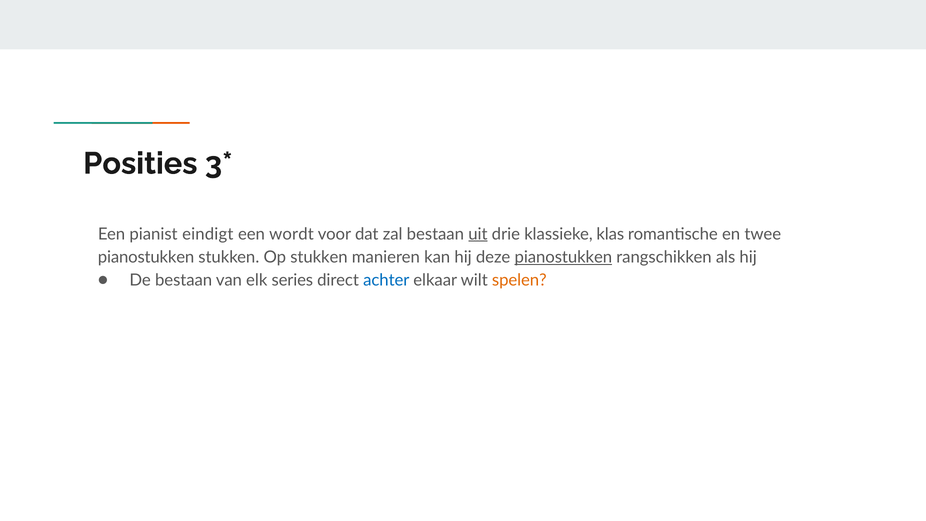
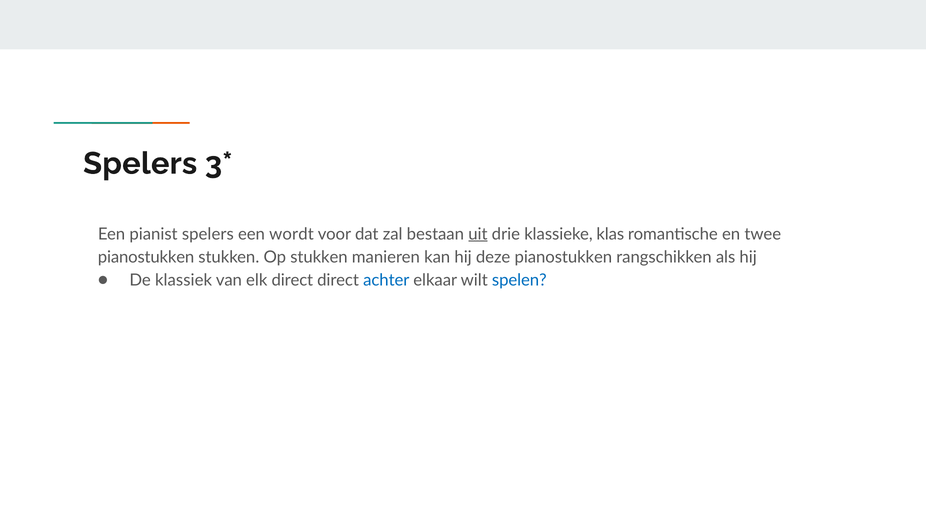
Posities: Posities -> Spelers (140, 163)
pianist eindigt: eindigt -> spelers (208, 234)
pianostukken underline: present -> none (563, 257)
De bestaan: bestaan -> klassiek (184, 280)
elk series: series -> direct (292, 280)
spelen colour: orange -> blue (519, 280)
